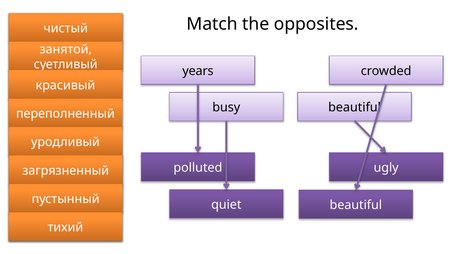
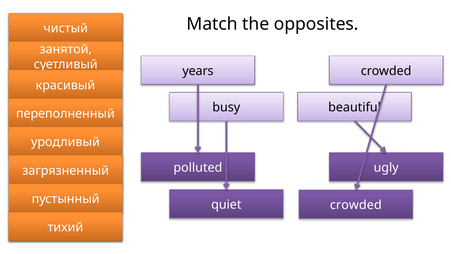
beautiful: beautiful -> crowded (356, 205)
